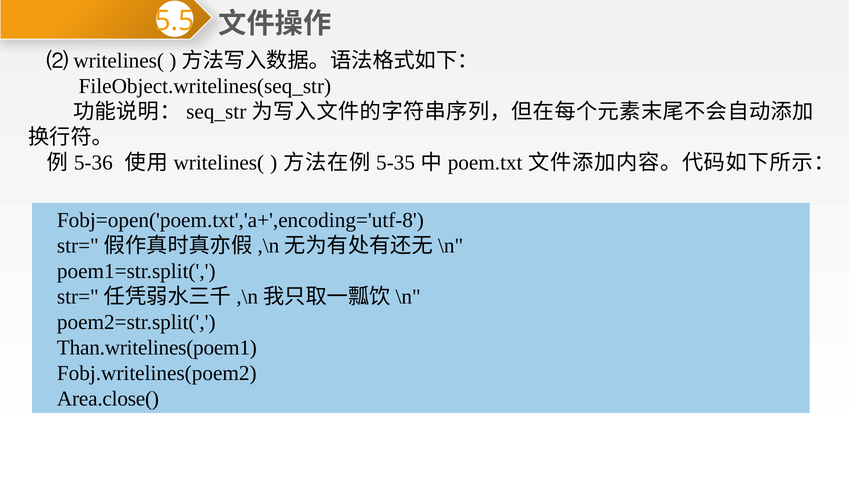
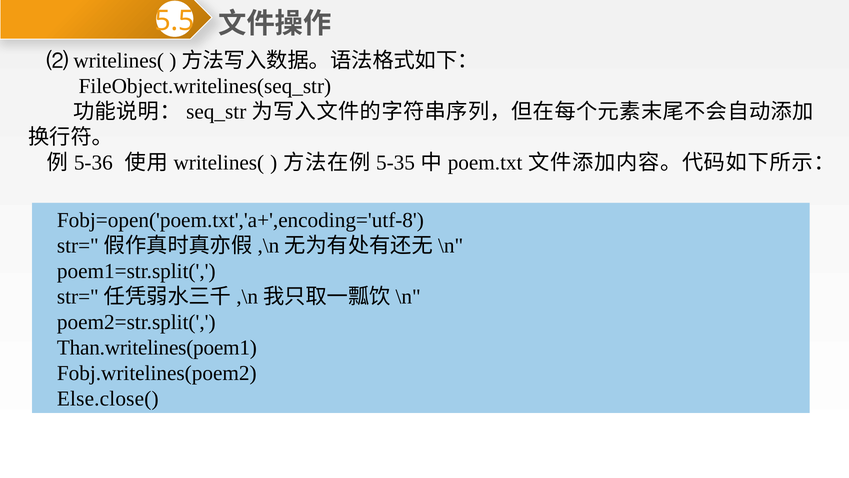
Area.close(: Area.close( -> Else.close( (108, 398)
